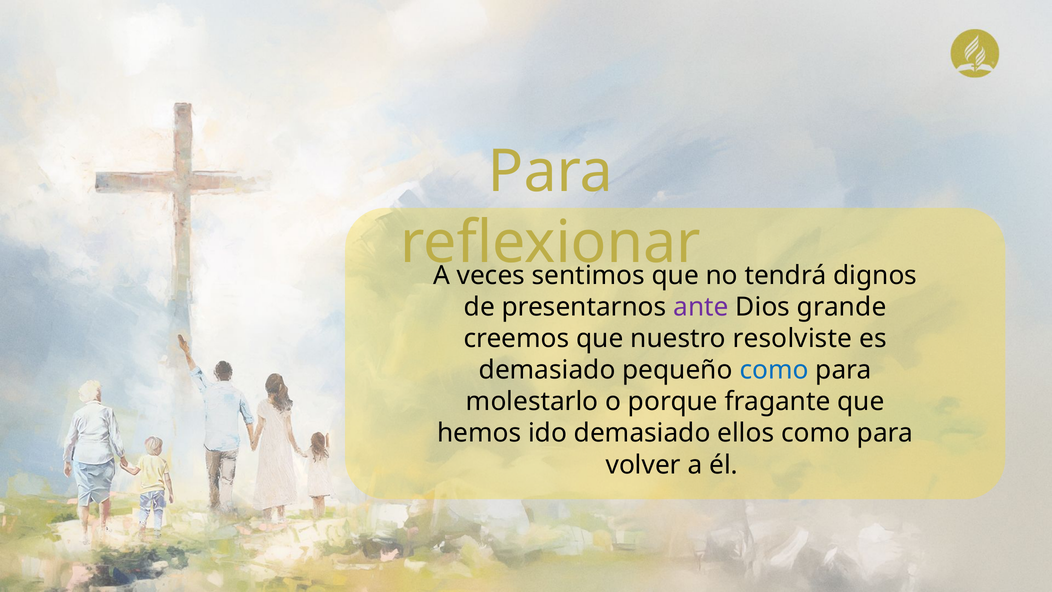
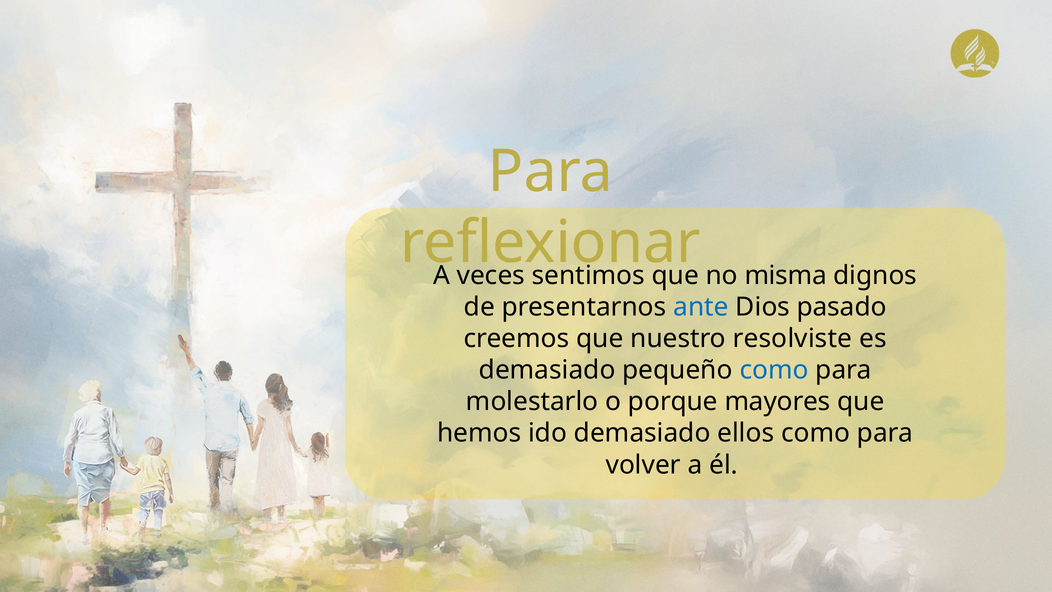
tendrá: tendrá -> misma (786, 275)
ante colour: purple -> blue (701, 307)
grande: grande -> pasado (842, 307)
fragante: fragante -> mayores (778, 402)
